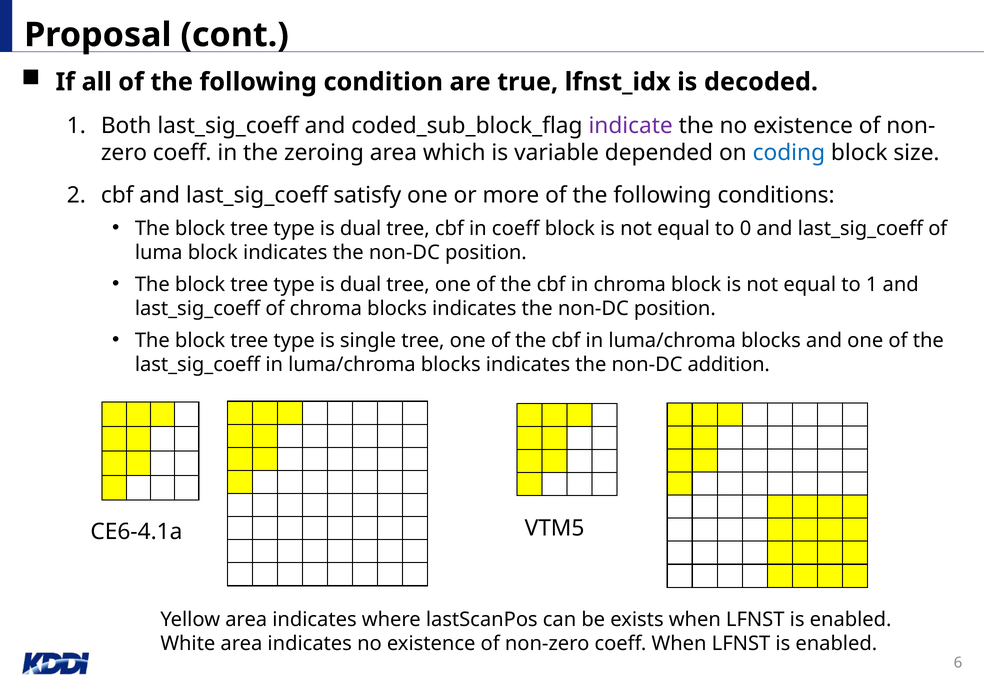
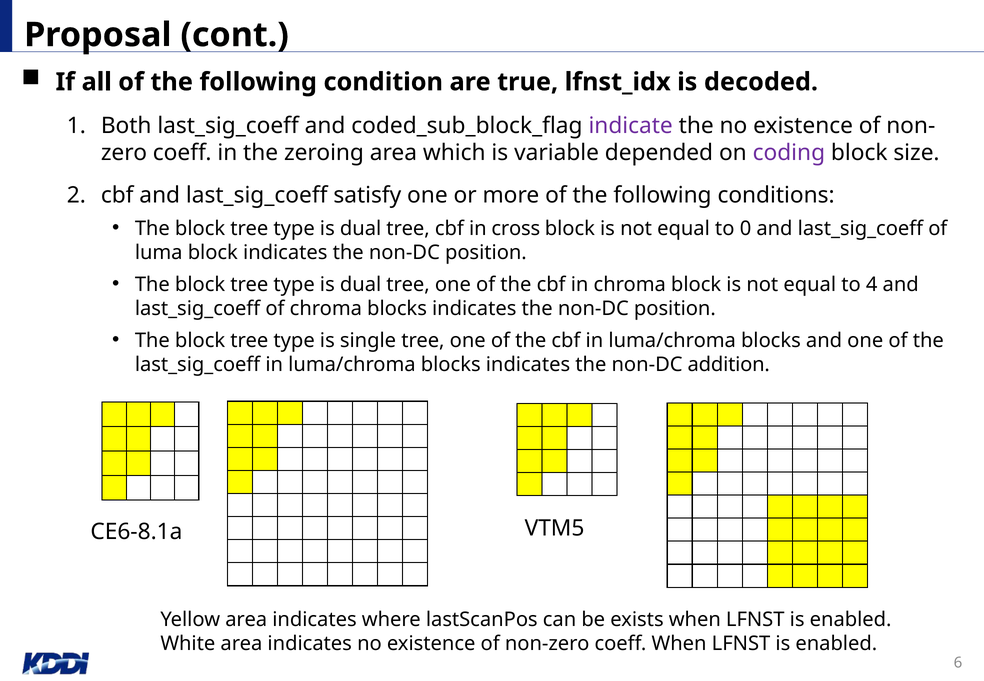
coding colour: blue -> purple (789, 153)
in coeff: coeff -> cross (516, 228)
to 1: 1 -> 4 (872, 284)
CE6-4.1a: CE6-4.1a -> CE6-8.1a (136, 532)
